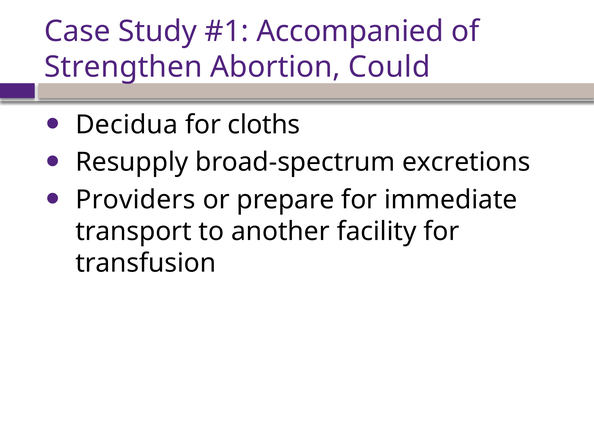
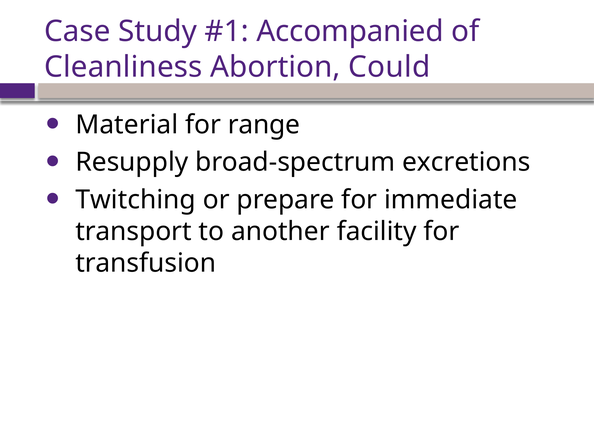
Strengthen: Strengthen -> Cleanliness (123, 67)
Decidua: Decidua -> Material (127, 125)
cloths: cloths -> range (264, 125)
Providers: Providers -> Twitching (136, 200)
